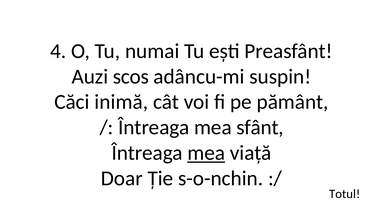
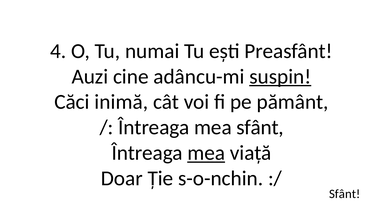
scos: scos -> cine (131, 77)
suspin underline: none -> present (280, 77)
Totul: Totul -> Sfânt (345, 194)
